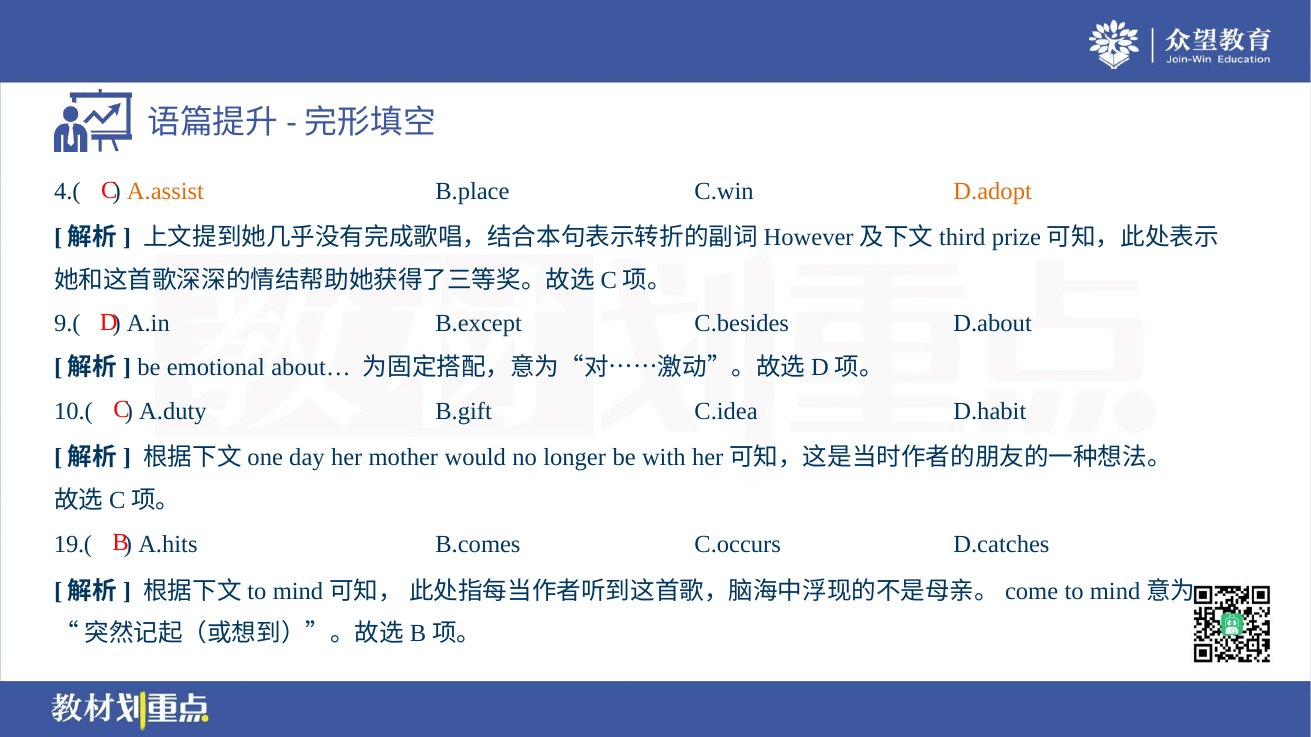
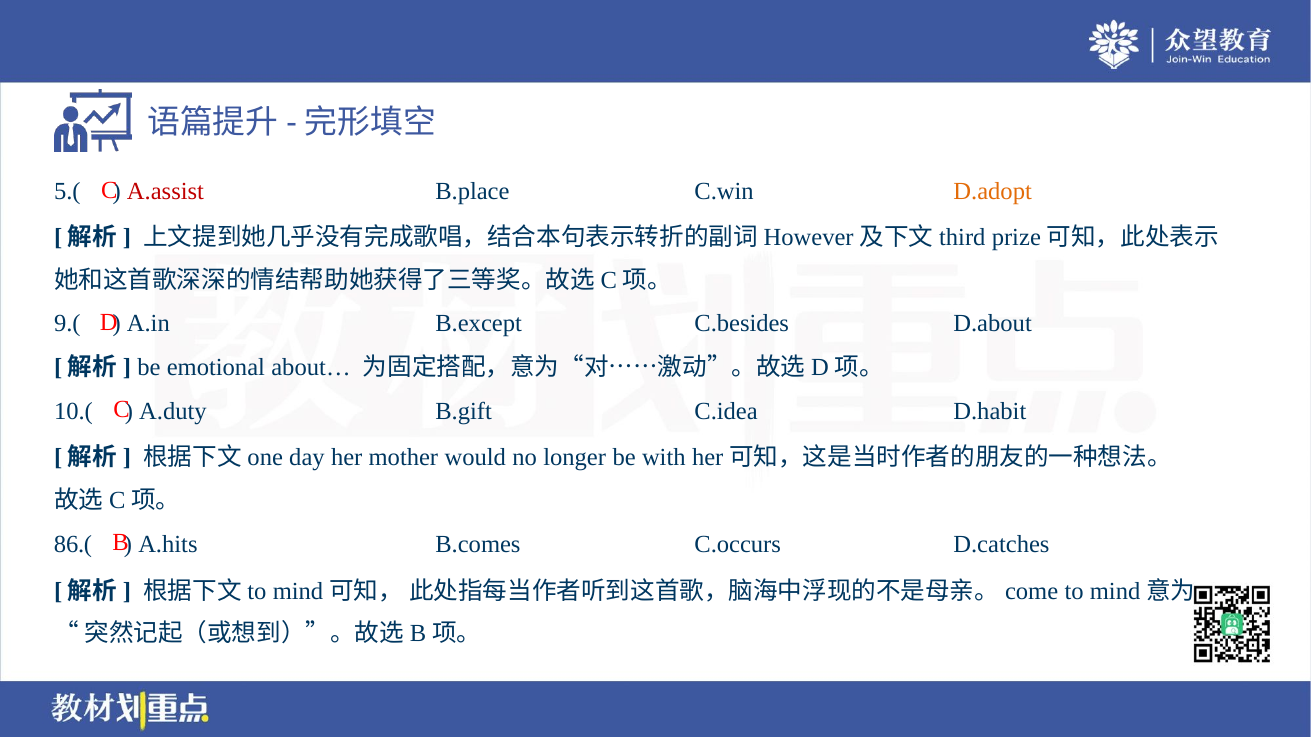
4.(: 4.( -> 5.( (67, 192)
A.assist colour: orange -> red (165, 192)
19.(: 19.( -> 86.( (73, 544)
